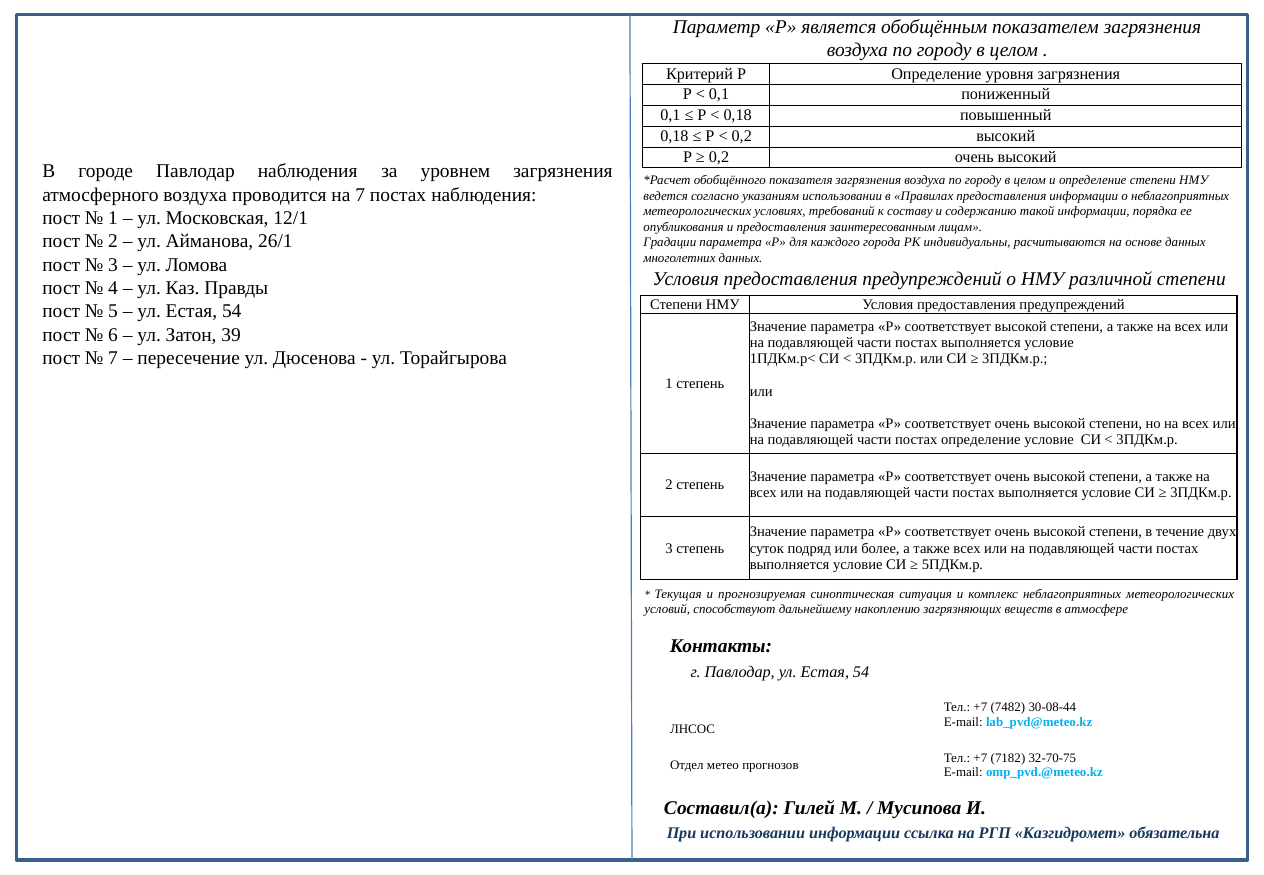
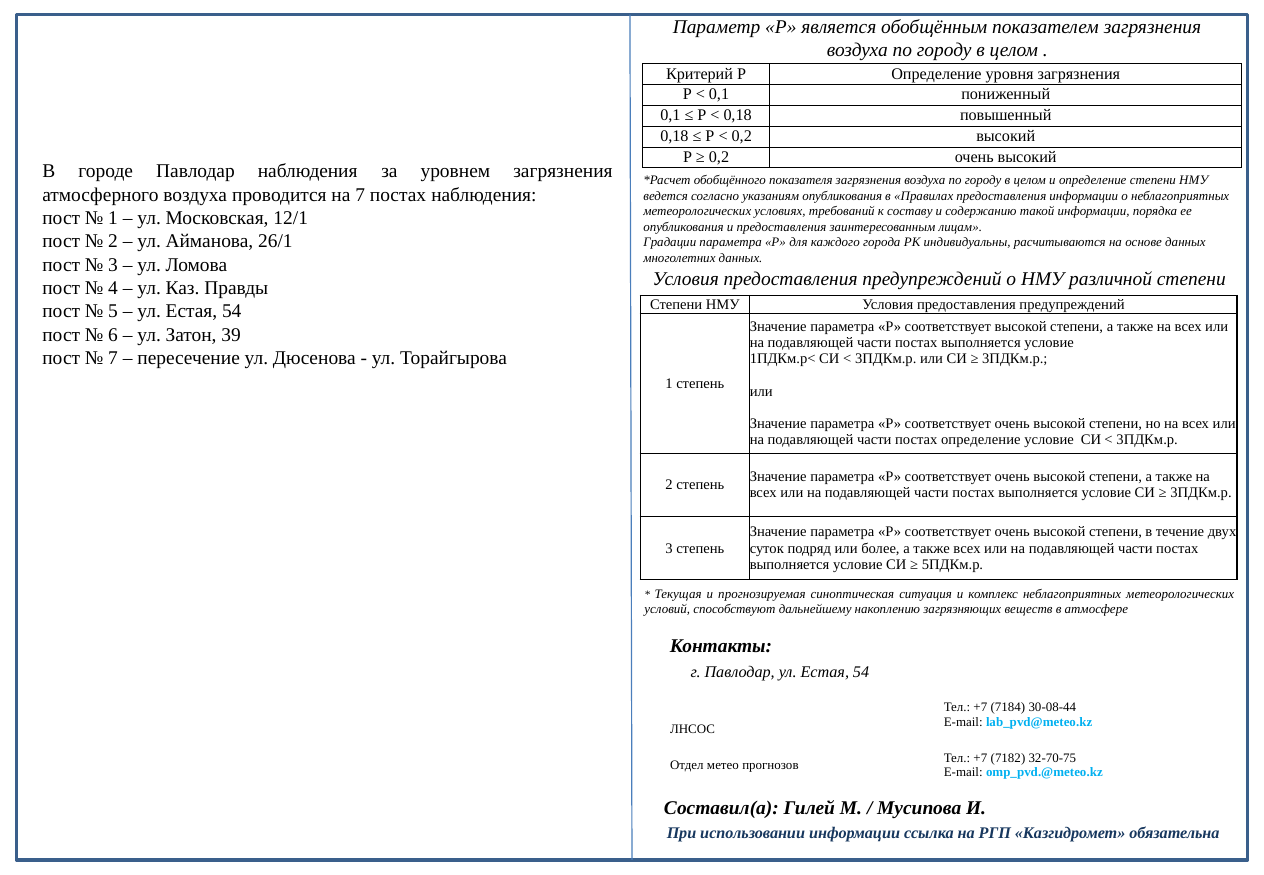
указаниям использовании: использовании -> опубликования (842, 196)
7482: 7482 -> 7184 (1008, 708)
